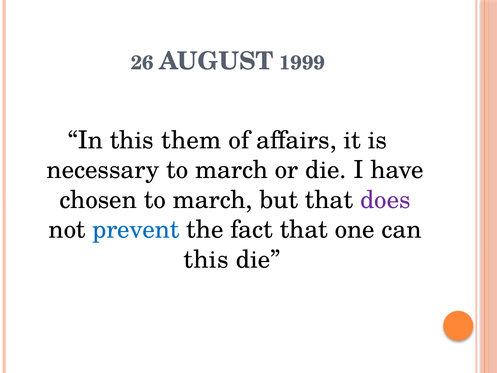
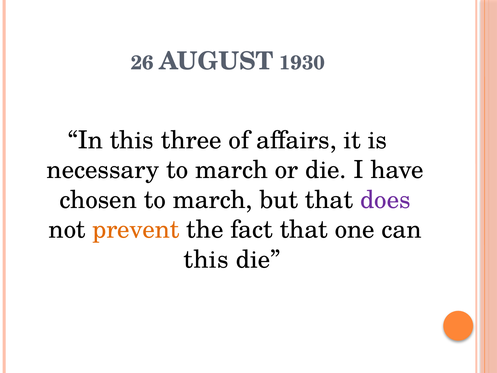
1999: 1999 -> 1930 (302, 63)
them: them -> three (191, 140)
prevent colour: blue -> orange (136, 229)
